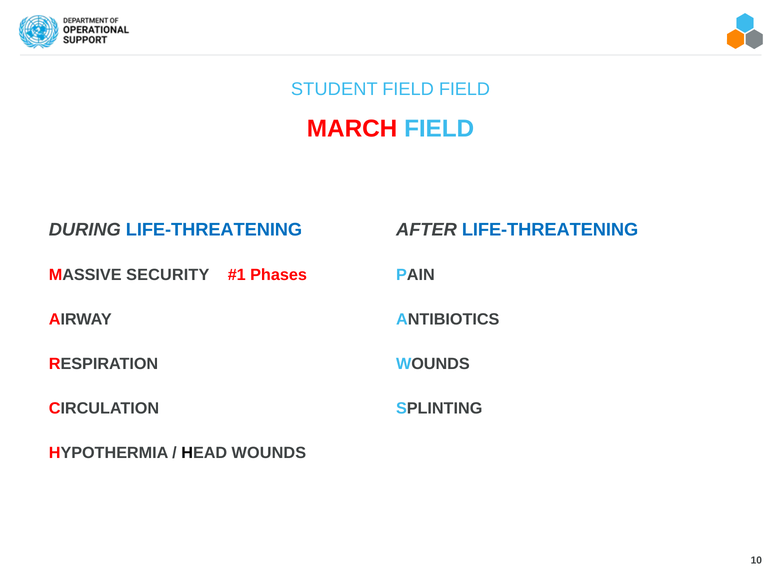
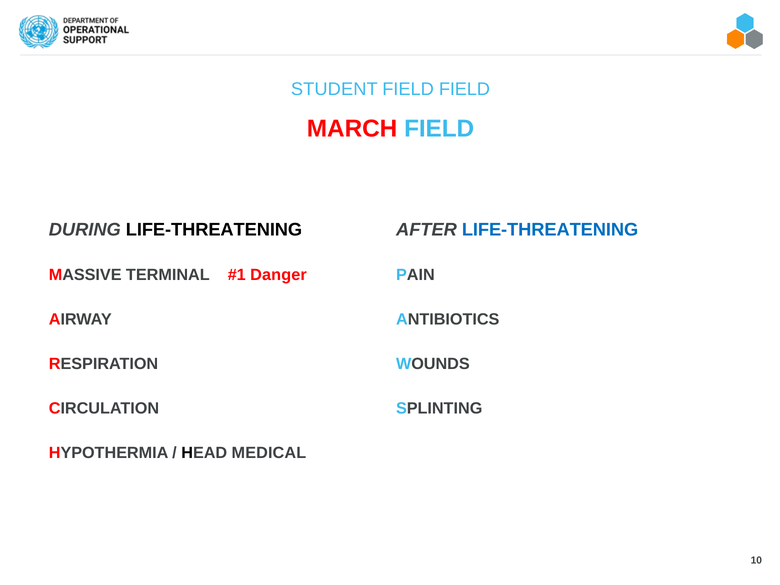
LIFE-THREATENING colour: blue -> black (214, 230)
SECURITY: SECURITY -> TERMINAL (168, 275)
Phases: Phases -> Danger (278, 275)
HEAD WOUNDS: WOUNDS -> MEDICAL (269, 453)
